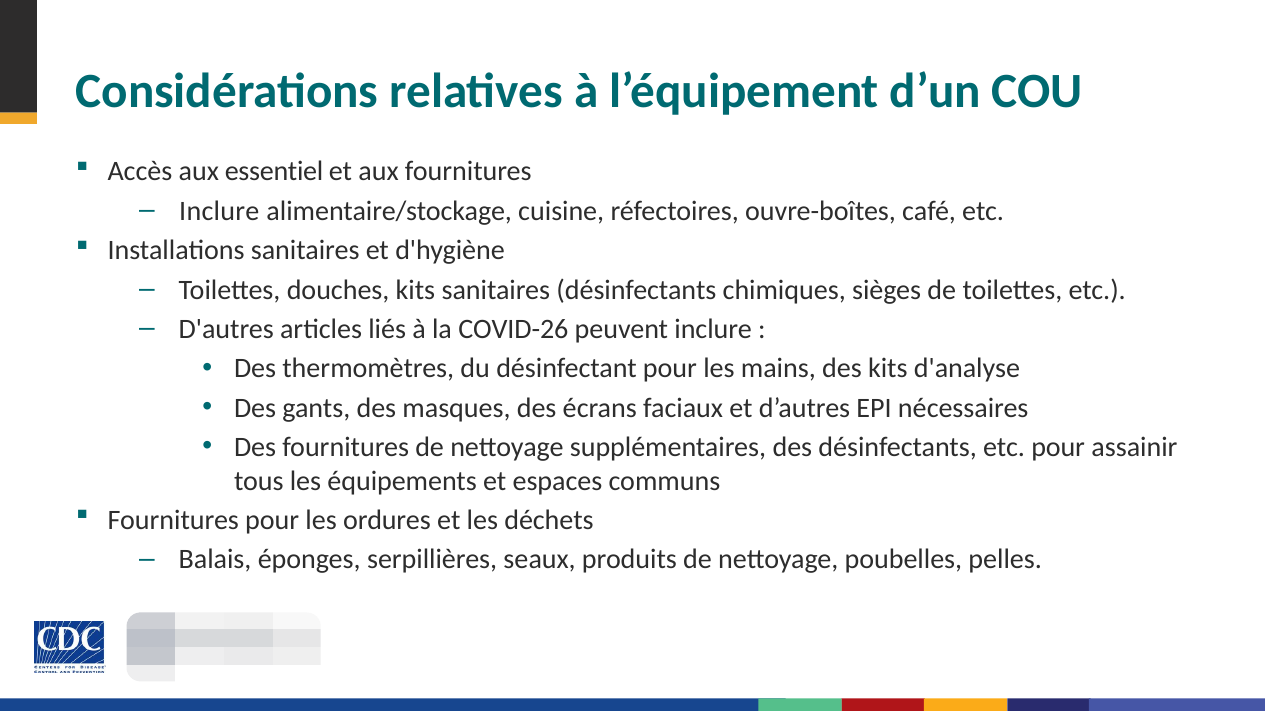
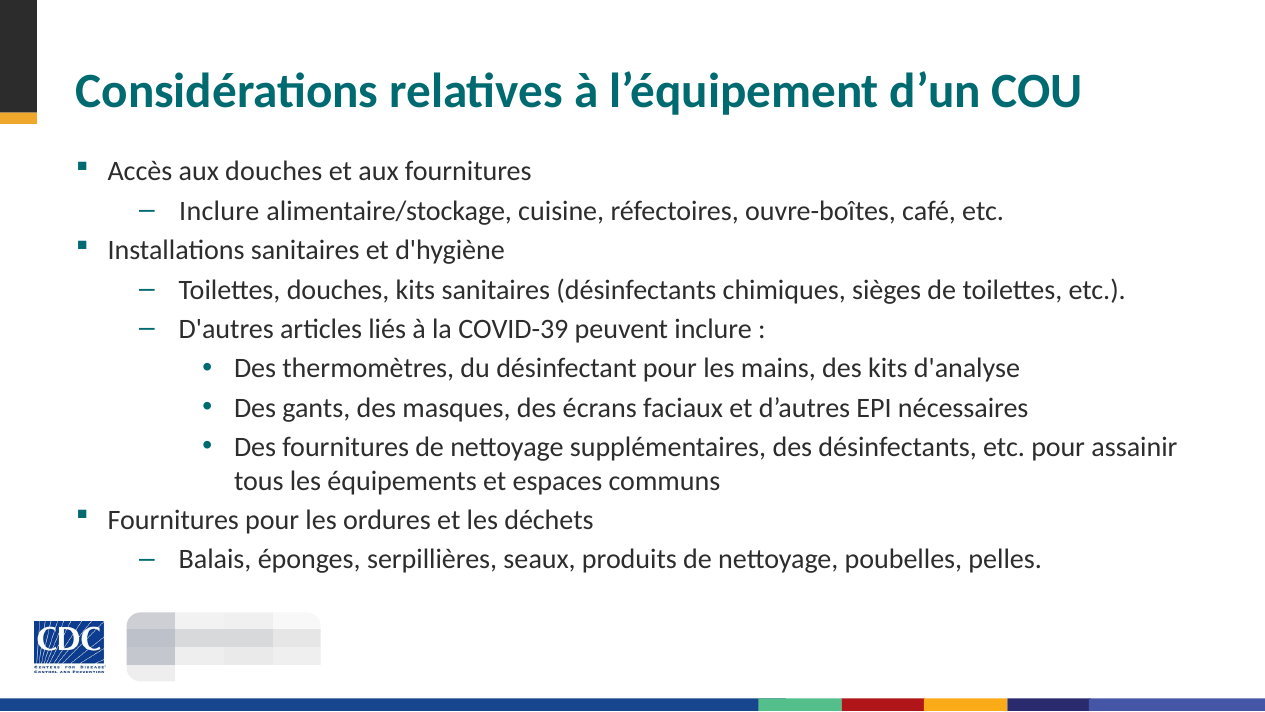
aux essentiel: essentiel -> douches (274, 172)
COVID-26: COVID-26 -> COVID-39 (513, 329)
